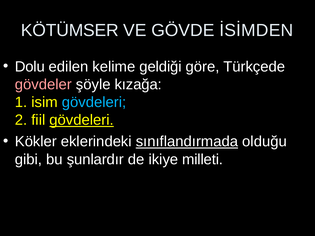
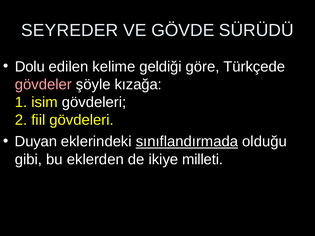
KÖTÜMSER: KÖTÜMSER -> SEYREDER (70, 30)
İSİMDEN: İSİMDEN -> SÜRÜDÜ (256, 30)
gövdeleri colour: light blue -> white (94, 102)
gövdeleri underline: present -> none (82, 120)
Kökler: Kökler -> Duyan (36, 142)
şunlardır: şunlardır -> eklerden (95, 160)
